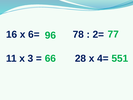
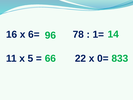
2=: 2= -> 1= (98, 34)
77: 77 -> 14 (113, 34)
551: 551 -> 833 (120, 58)
3: 3 -> 5 (30, 58)
28: 28 -> 22 (80, 58)
4=: 4= -> 0= (103, 58)
